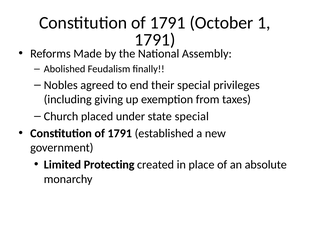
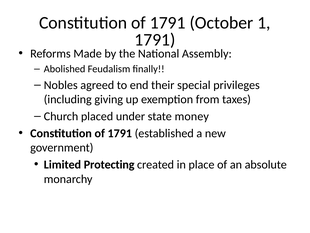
state special: special -> money (192, 116)
